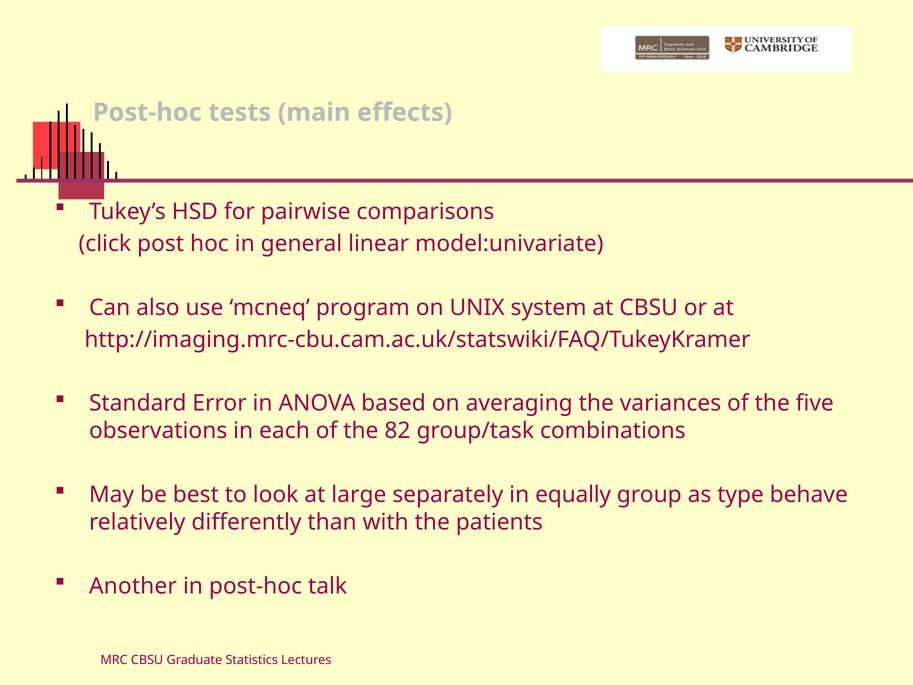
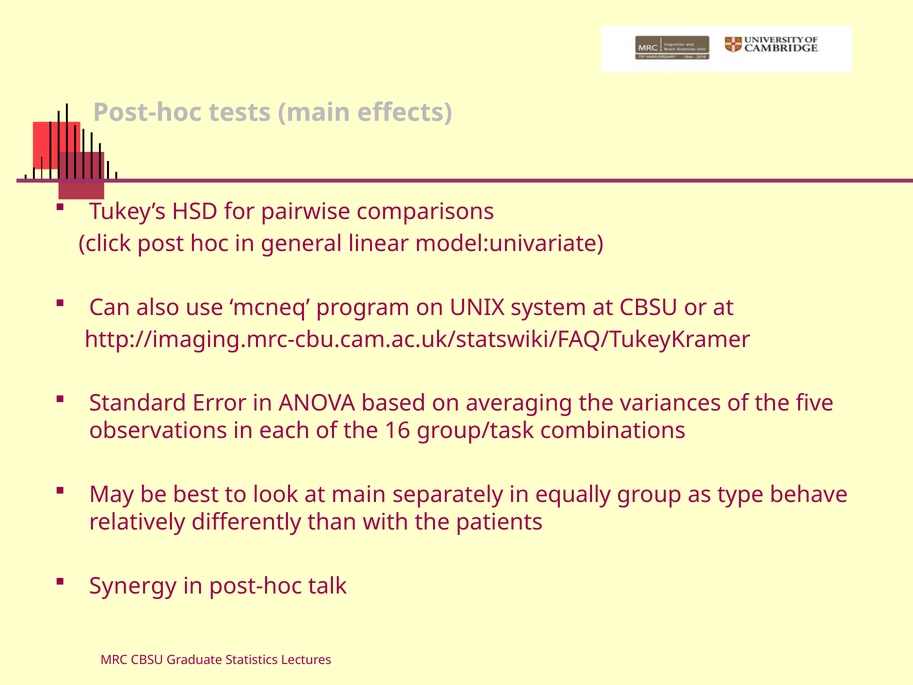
82: 82 -> 16 (397, 431)
at large: large -> main (359, 495)
Another: Another -> Synergy (133, 586)
